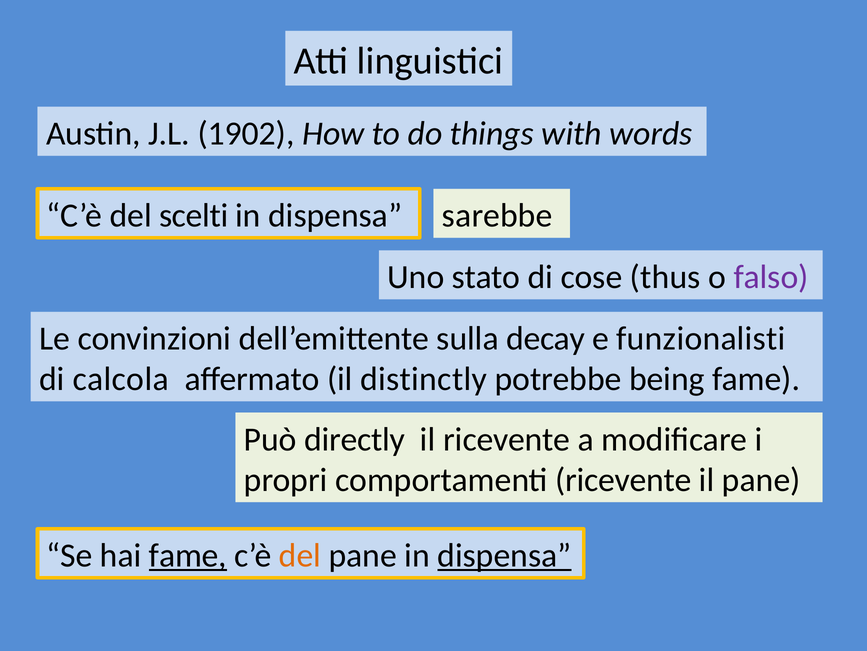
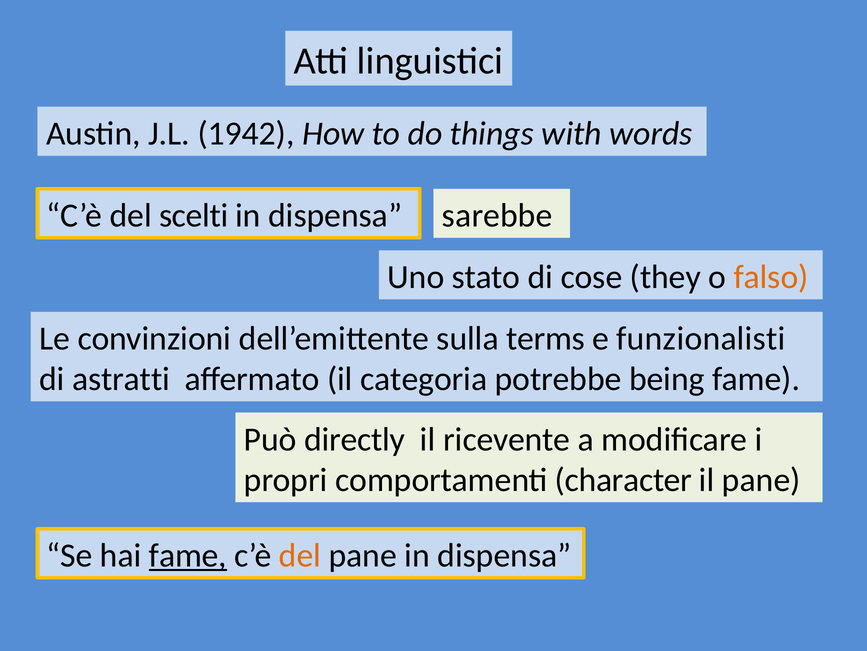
1902: 1902 -> 1942 (246, 133)
thus: thus -> they (665, 277)
falso colour: purple -> orange (771, 277)
decay: decay -> terms (546, 338)
calcola: calcola -> astratti (121, 379)
distinctly: distinctly -> categoria (424, 379)
comportamenti ricevente: ricevente -> character (624, 479)
dispensa underline: present -> none (504, 555)
